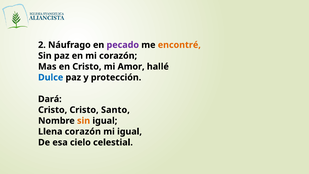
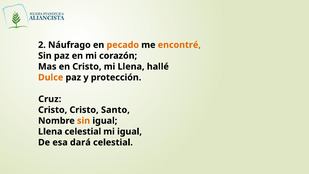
pecado colour: purple -> orange (123, 45)
mi Amor: Amor -> Llena (131, 67)
Dulce colour: blue -> orange (51, 77)
Dará: Dará -> Cruz (50, 99)
Llena corazón: corazón -> celestial (83, 131)
cielo: cielo -> dará (80, 142)
